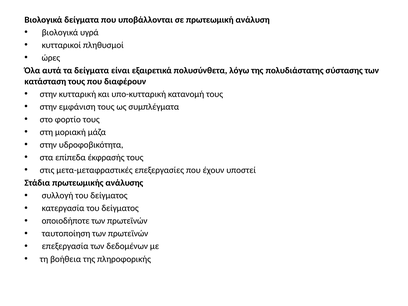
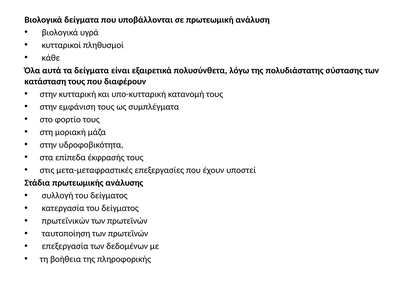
ώρες: ώρες -> κάθε (51, 58)
οποιοδήποτε: οποιοδήποτε -> πρωτεϊνικών (66, 221)
